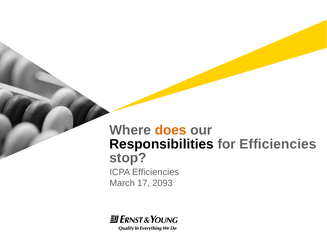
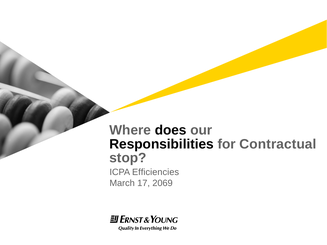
does colour: orange -> black (171, 130)
for Efficiencies: Efficiencies -> Contractual (278, 144)
2093: 2093 -> 2069 (163, 183)
